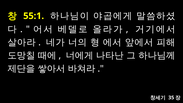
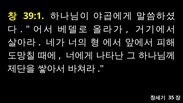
55:1: 55:1 -> 39:1 (34, 16)
